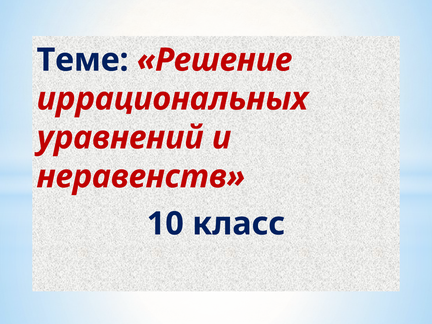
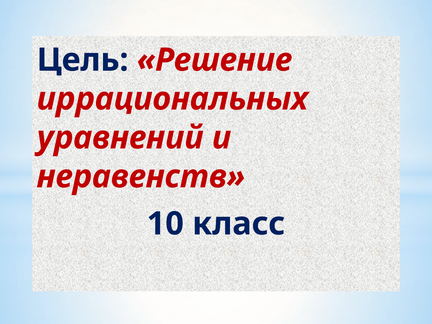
Теме: Теме -> Цель (83, 60)
